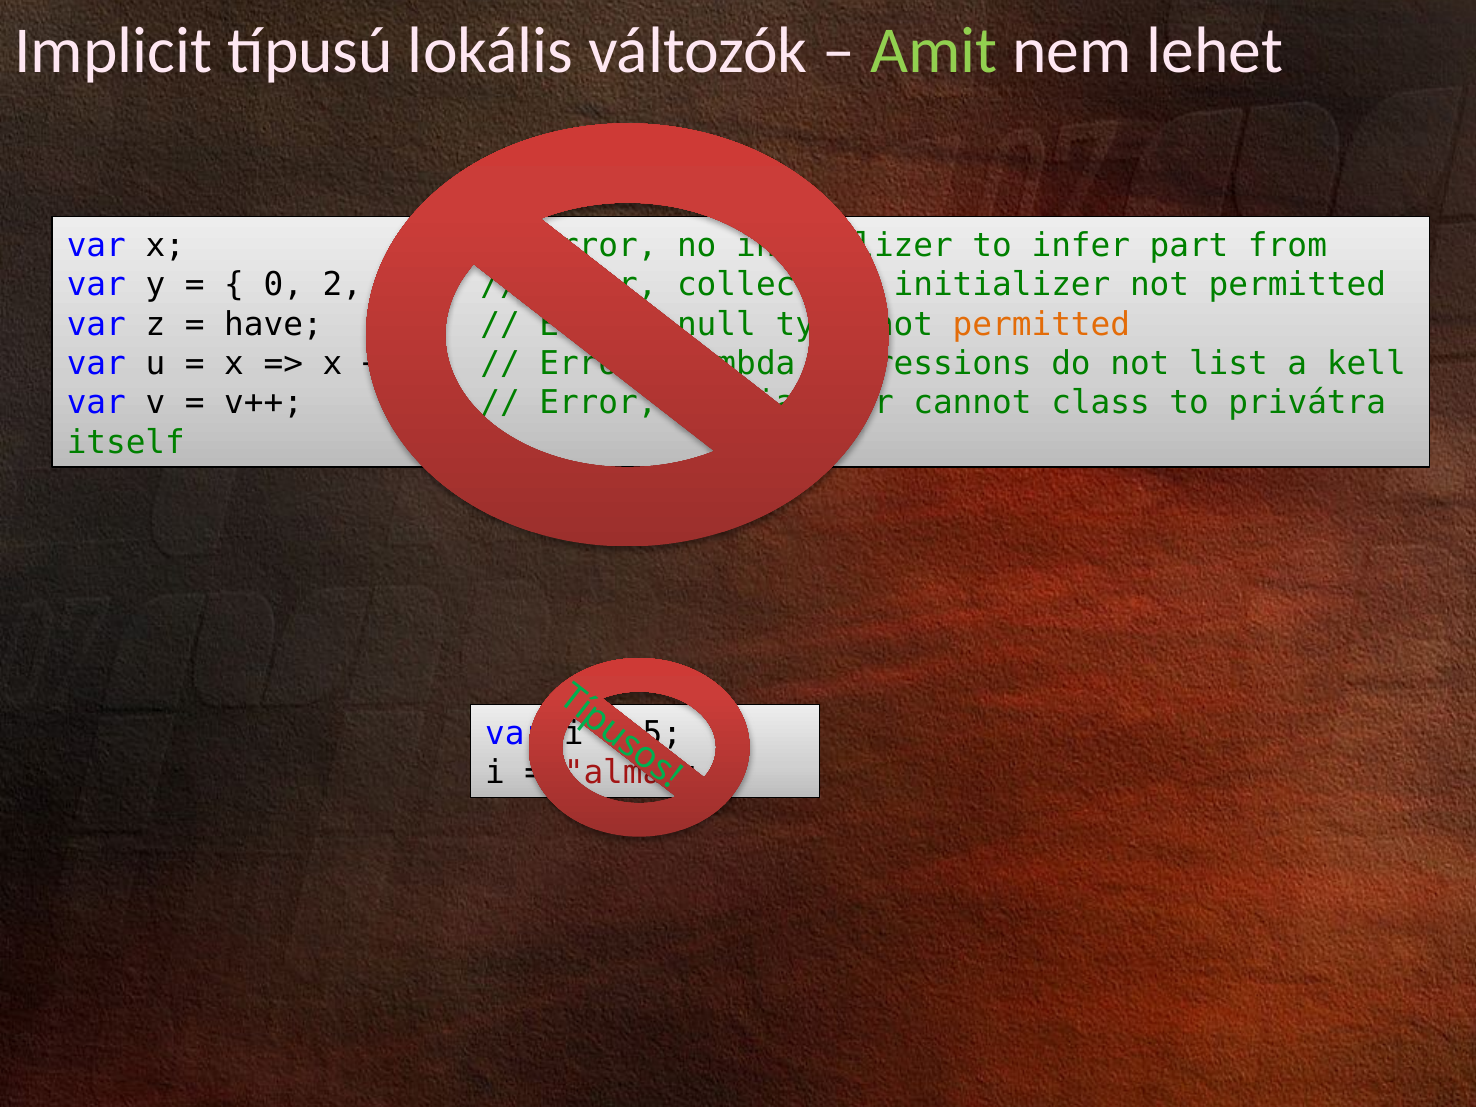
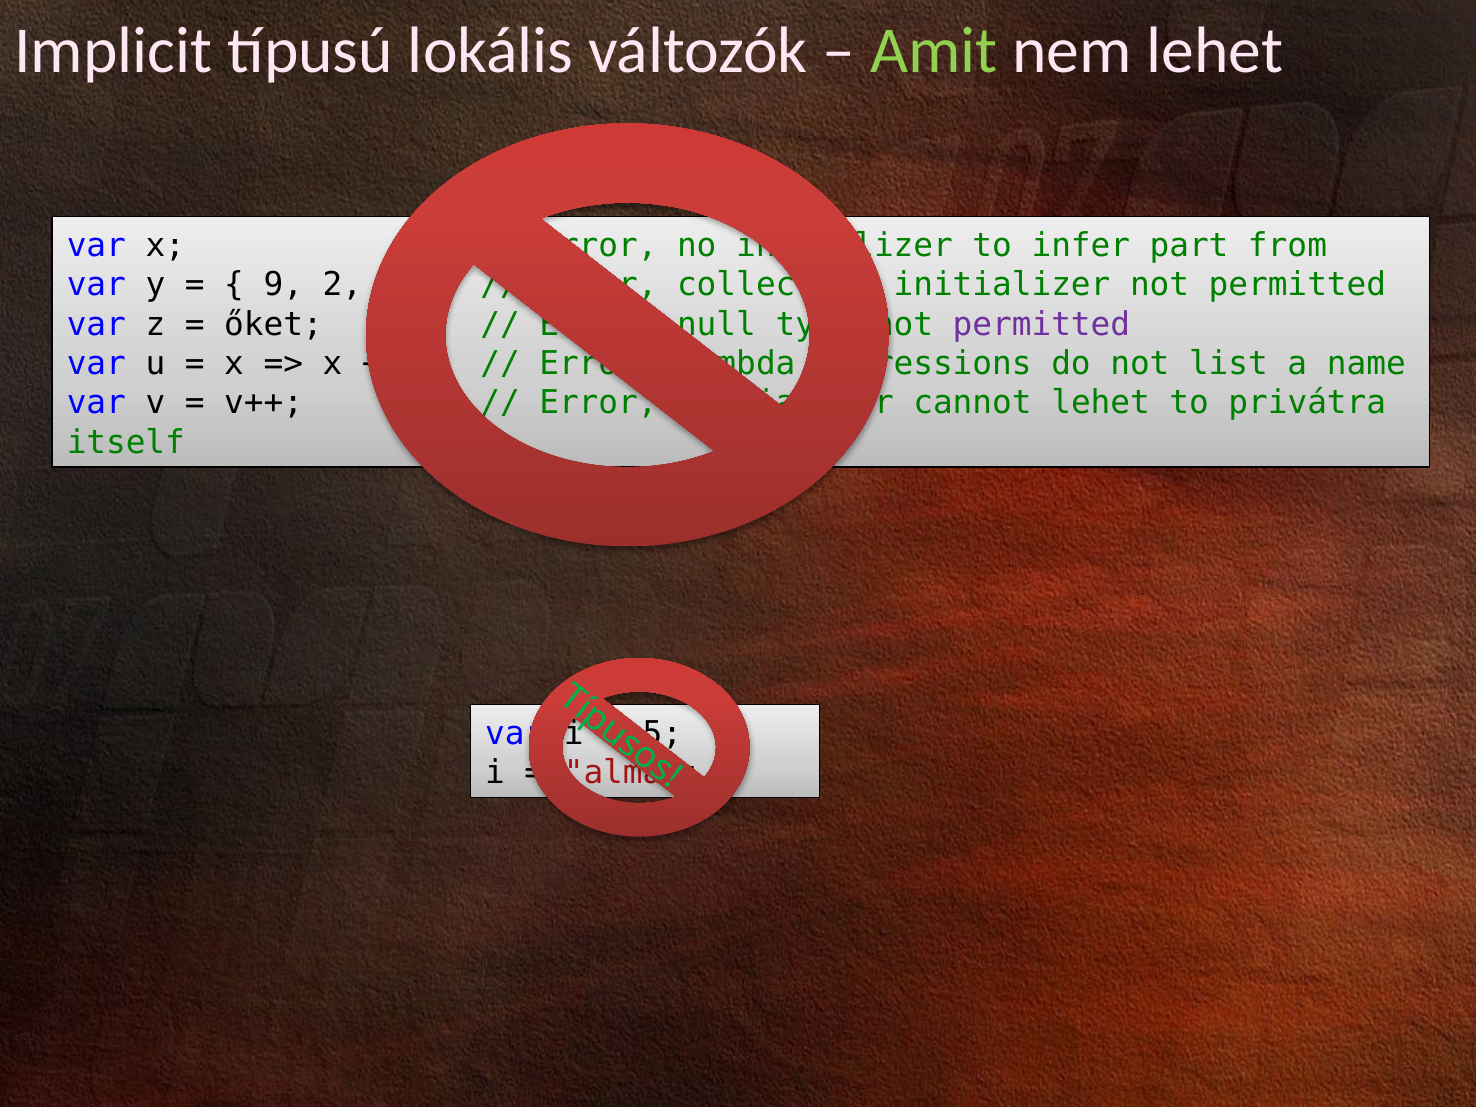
0: 0 -> 9 (283, 285)
have: have -> őket (273, 324)
permitted colour: orange -> purple (1041, 324)
kell: kell -> name (1366, 364)
cannot class: class -> lehet (1101, 403)
